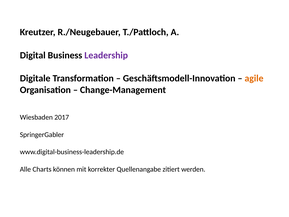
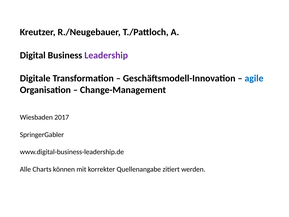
agile colour: orange -> blue (254, 78)
